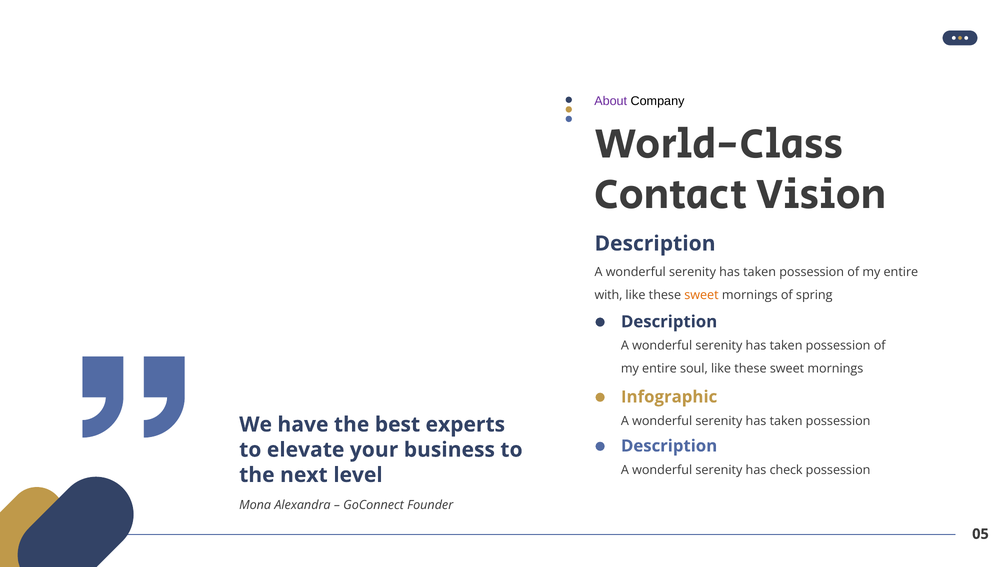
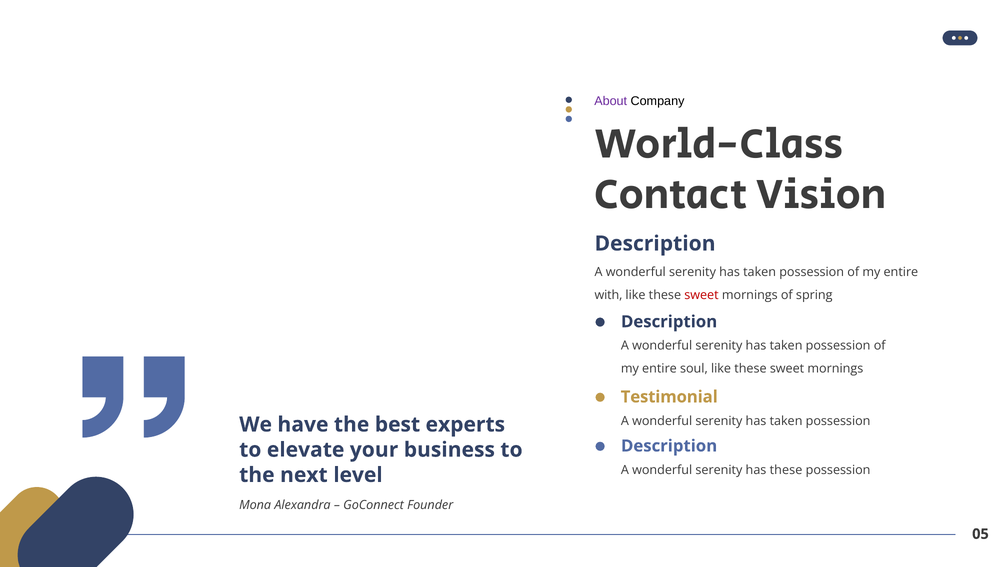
sweet colour: orange -> red (701, 295)
Infographic: Infographic -> Testimonial (669, 397)
has check: check -> these (786, 470)
